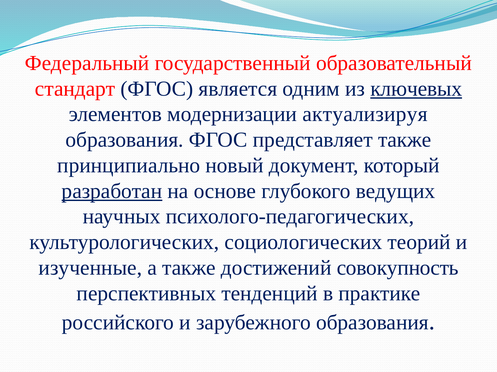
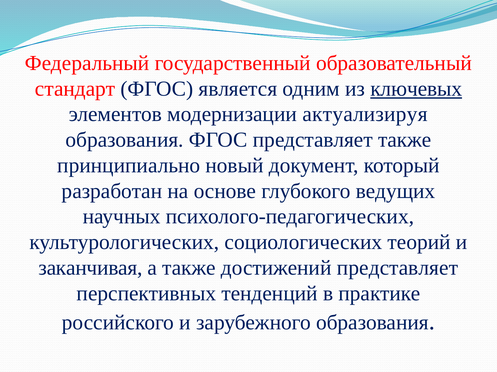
разработан underline: present -> none (112, 191)
изученные: изученные -> заканчивая (90, 268)
достижений совокупность: совокупность -> представляет (397, 268)
